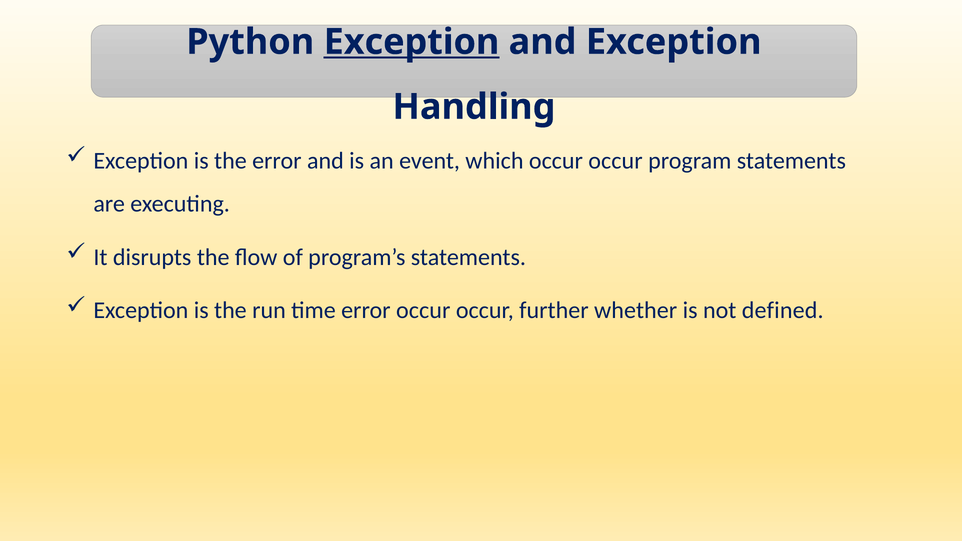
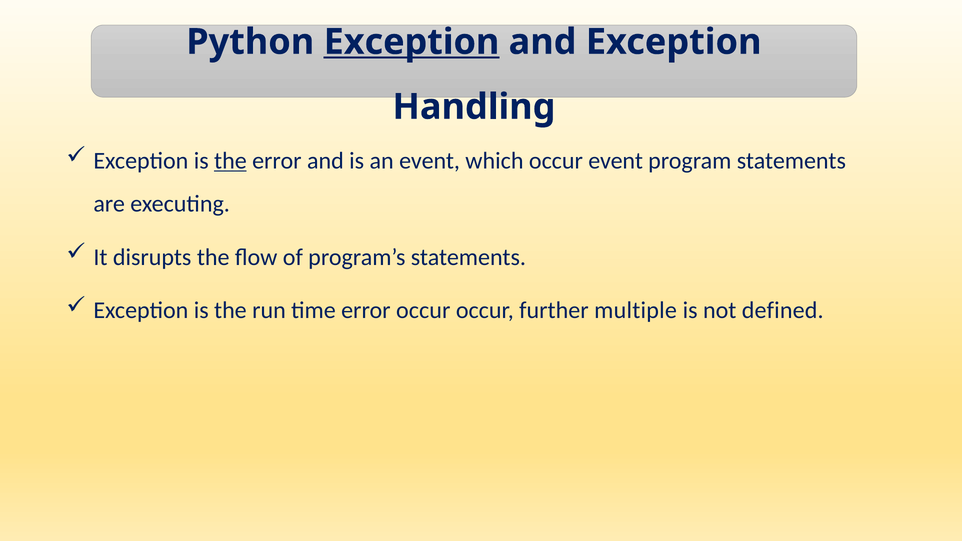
the underline: none -> present (230, 161)
which occur occur: occur -> event (616, 161)
whether: whether -> multiple (636, 311)
